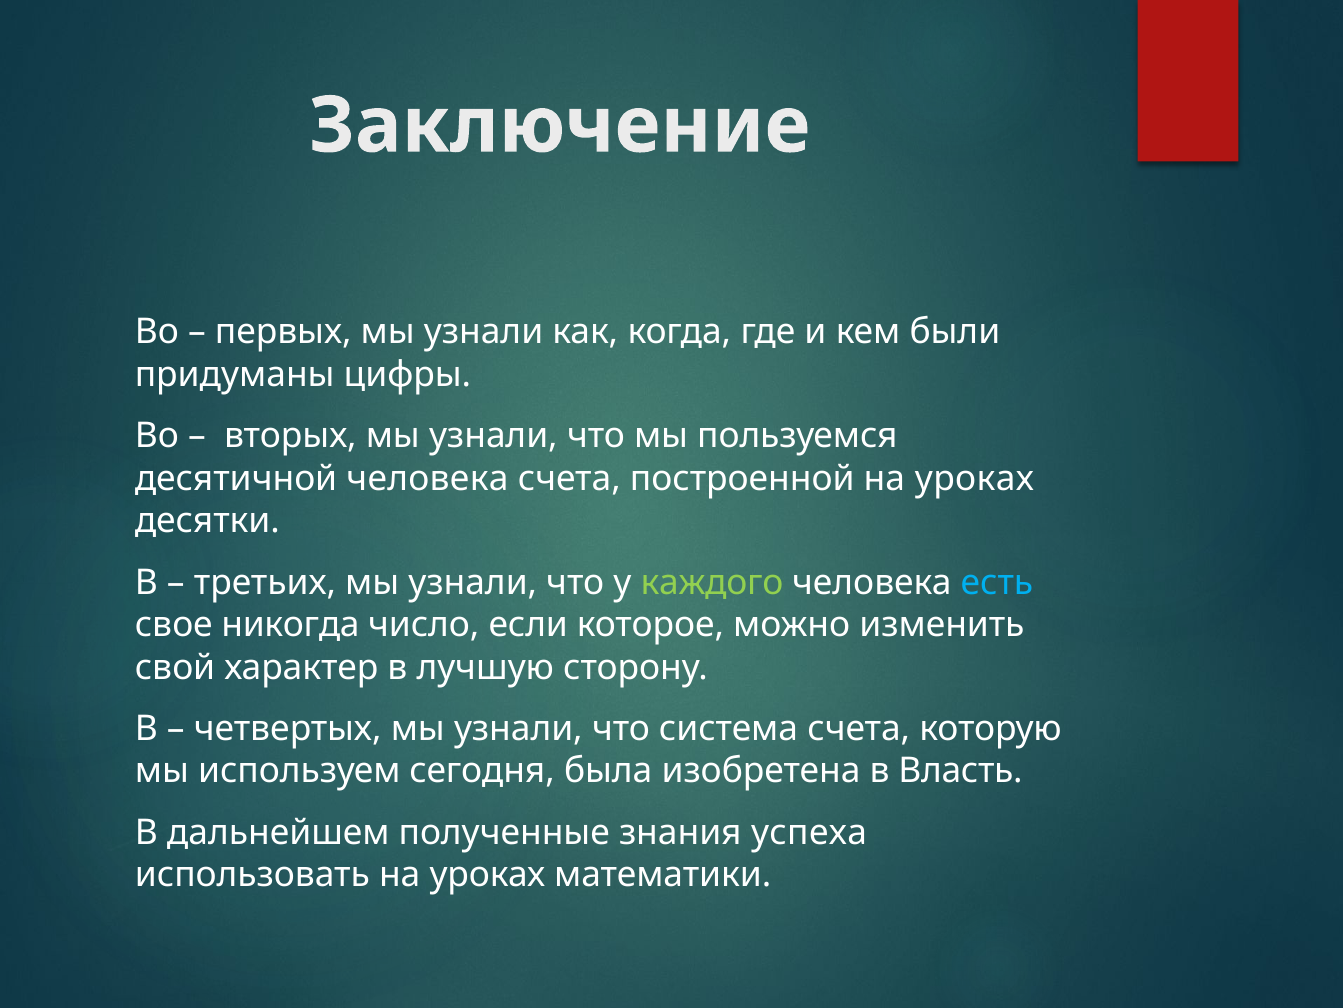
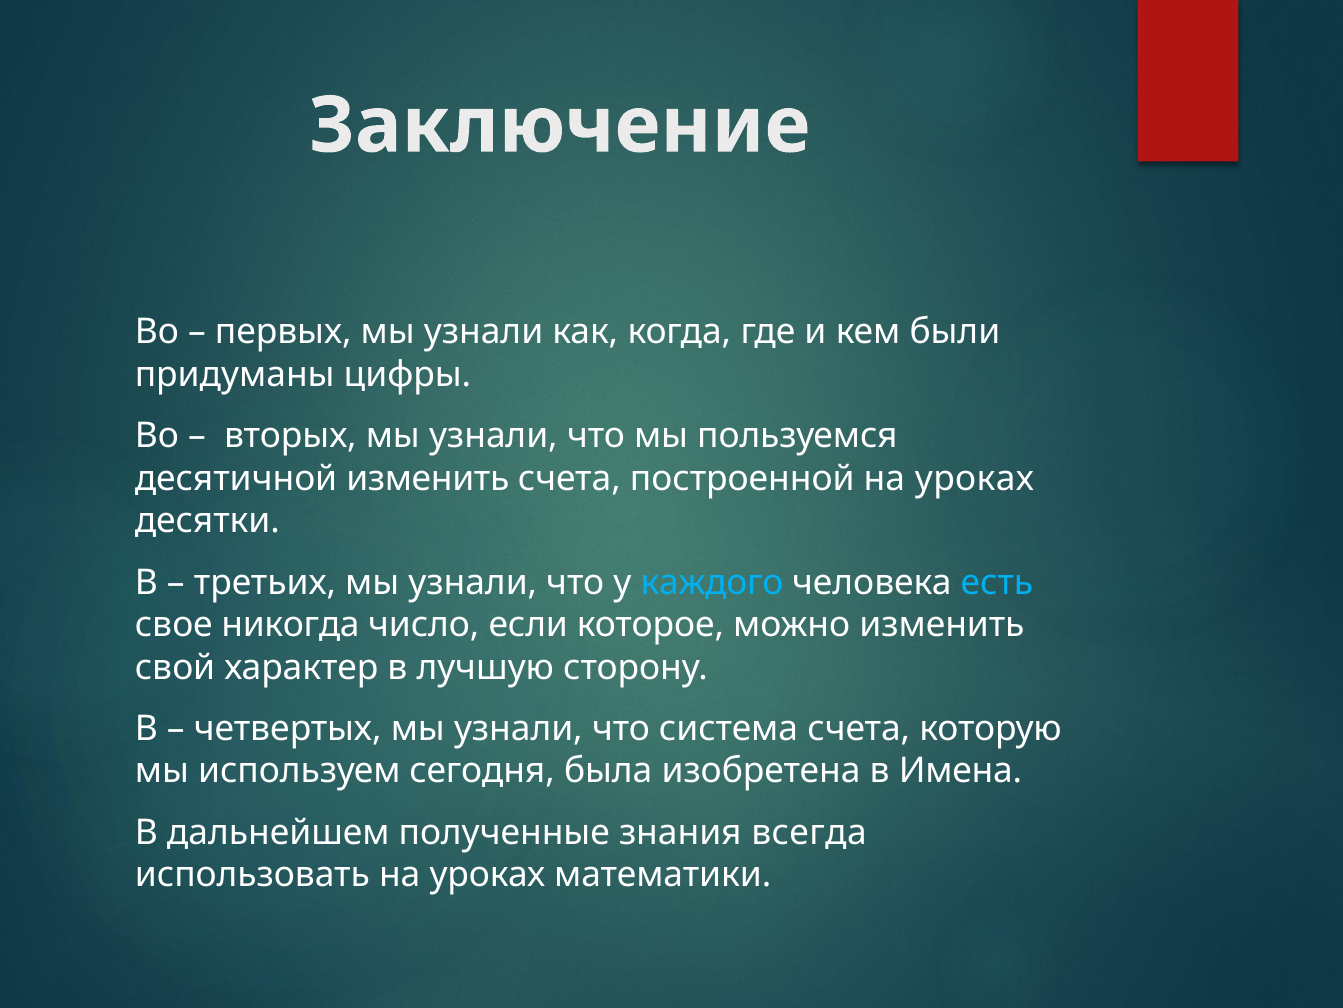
десятичной человека: человека -> изменить (428, 478)
каждого colour: light green -> light blue (712, 582)
Власть: Власть -> Имена (960, 771)
успеха: успеха -> всегда (809, 832)
